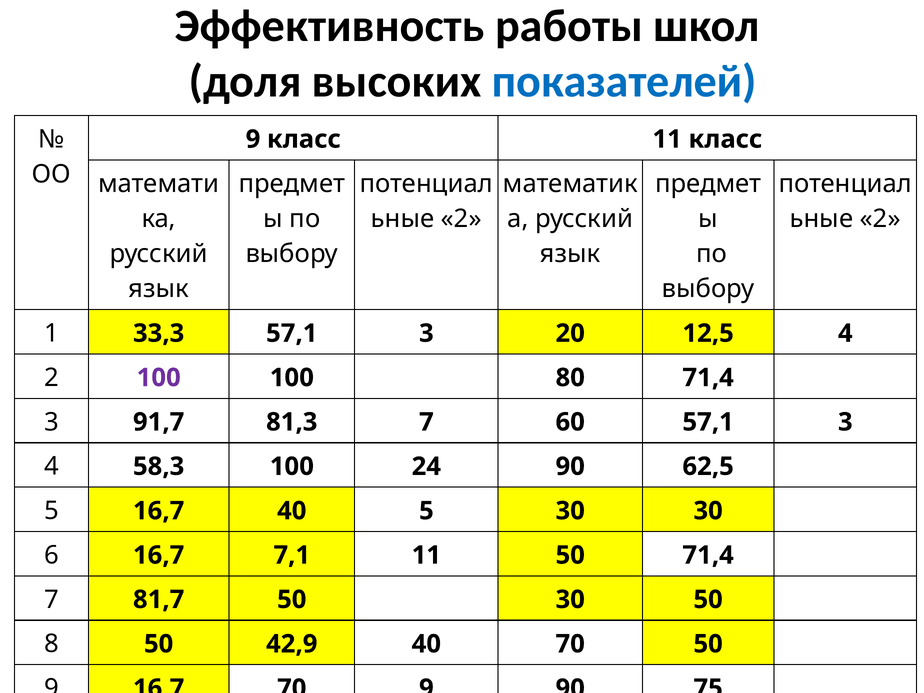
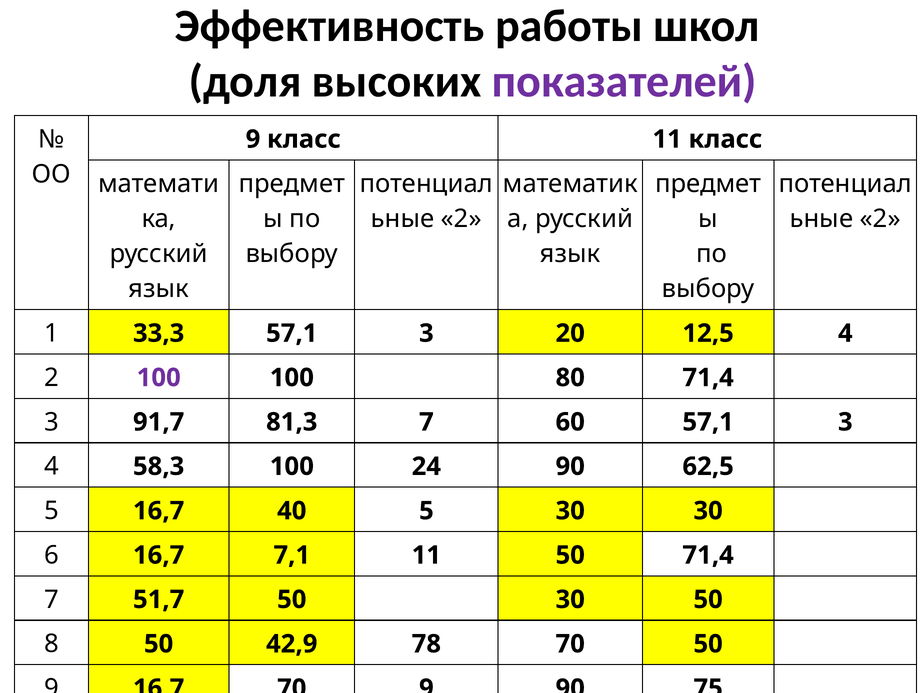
показателей colour: blue -> purple (624, 81)
81,7: 81,7 -> 51,7 (159, 600)
42,9 40: 40 -> 78 (426, 644)
